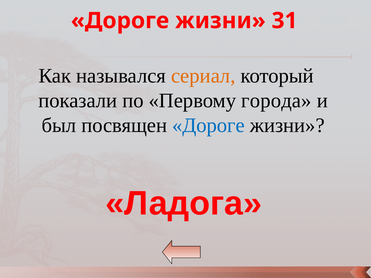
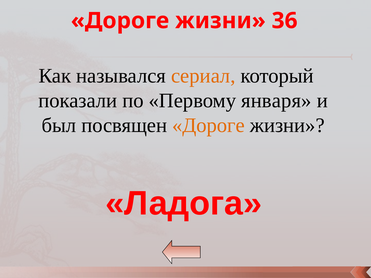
31: 31 -> 36 (285, 21)
города: города -> января (276, 101)
Дороге colour: blue -> orange (208, 125)
